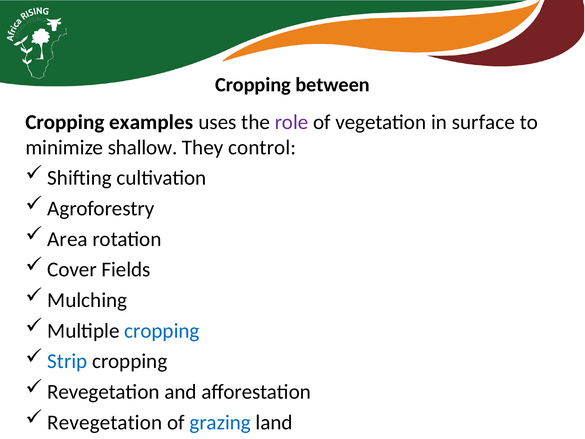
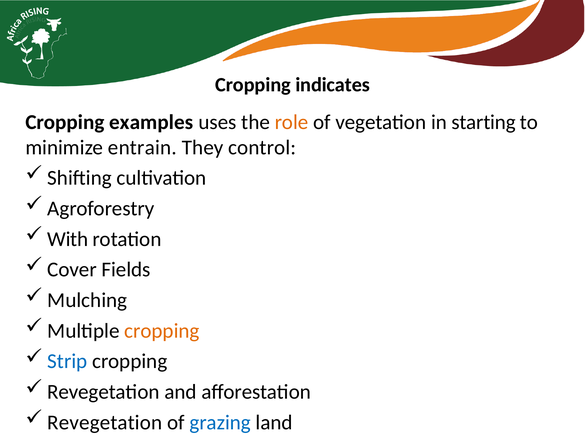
between: between -> indicates (333, 85)
role colour: purple -> orange (292, 122)
surface: surface -> starting (484, 122)
shallow: shallow -> entrain (142, 147)
Area: Area -> With (68, 239)
cropping colour: blue -> orange (162, 331)
